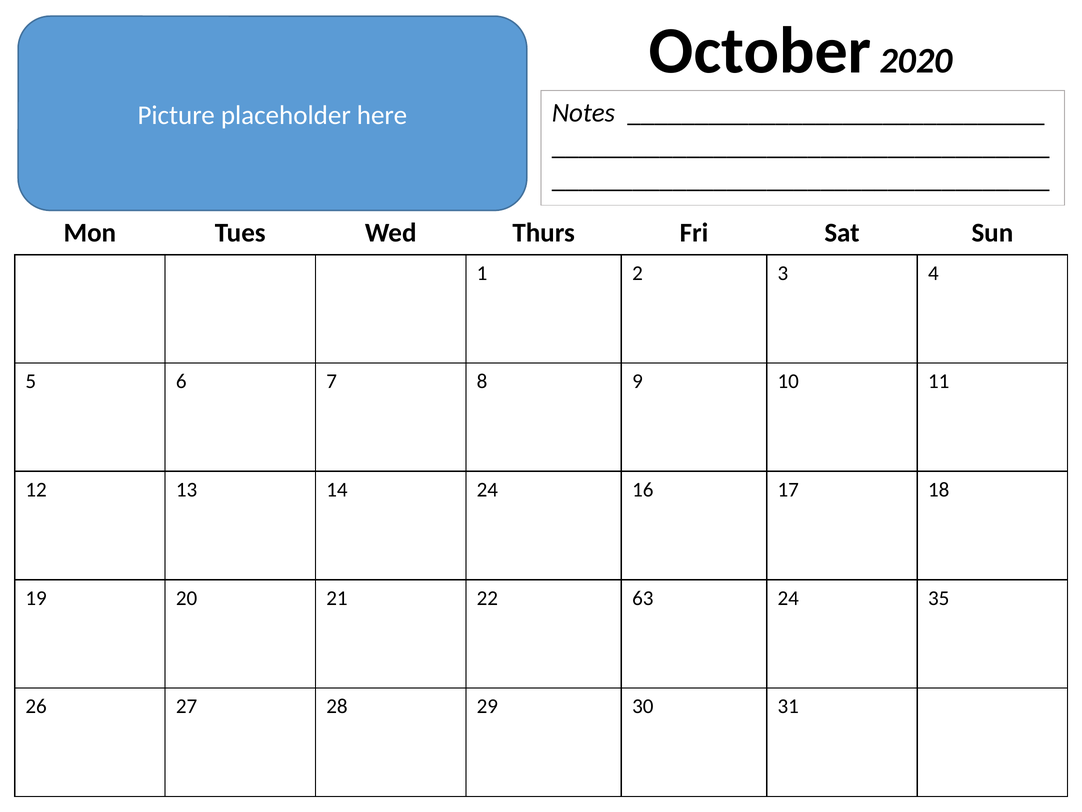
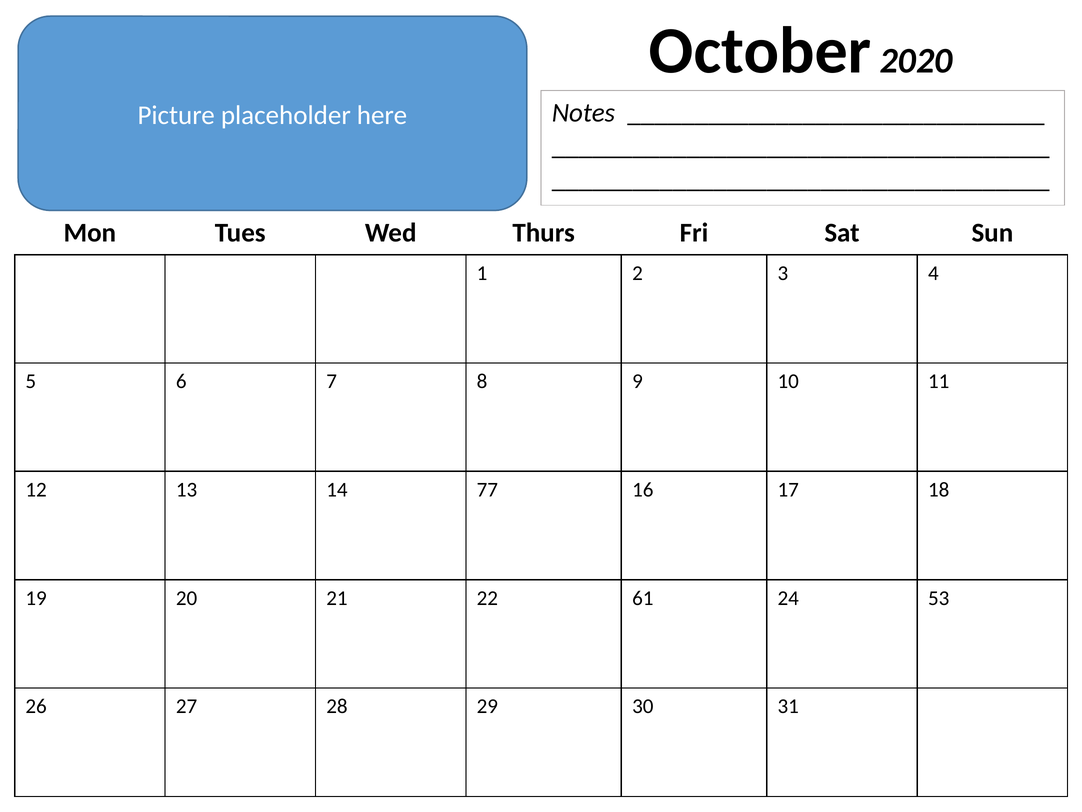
14 24: 24 -> 77 (487, 490)
63: 63 -> 61 (643, 598)
35: 35 -> 53 (939, 598)
